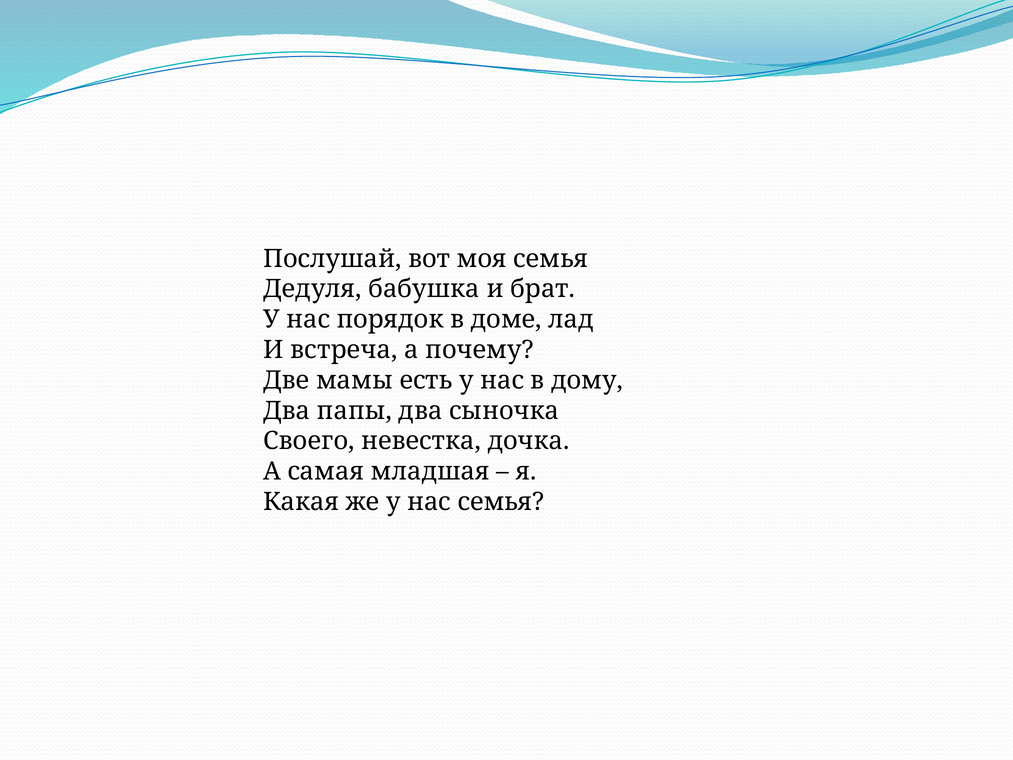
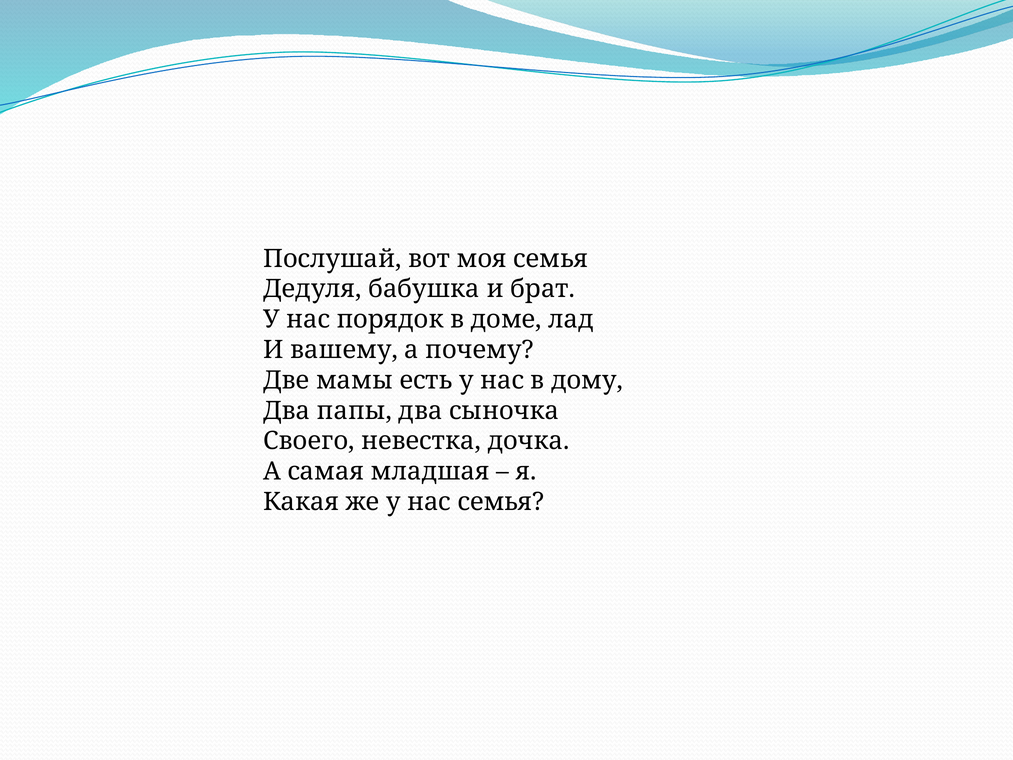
встреча: встреча -> вашему (344, 350)
